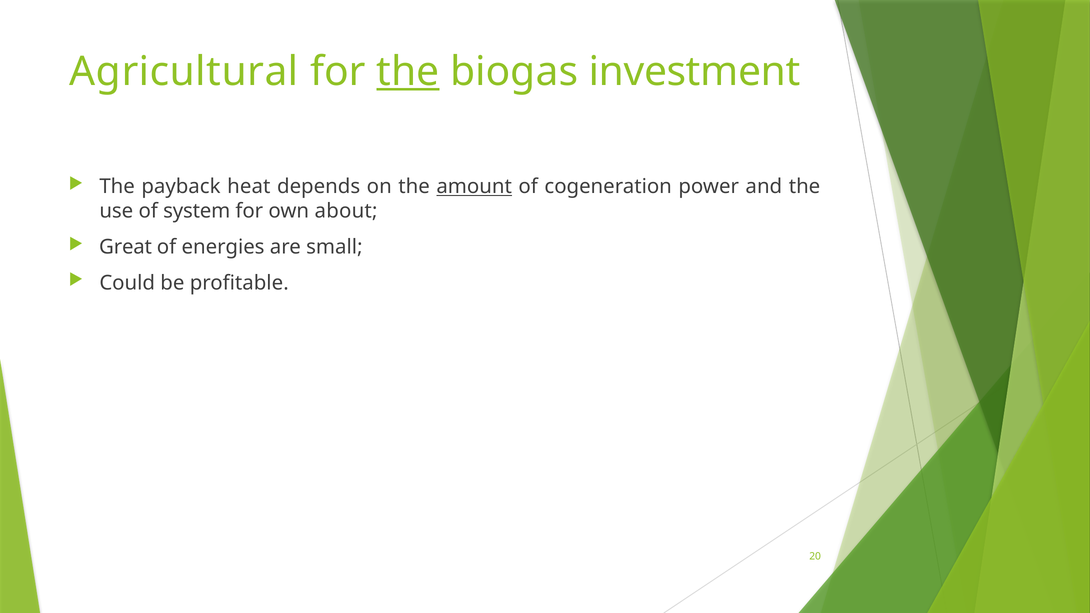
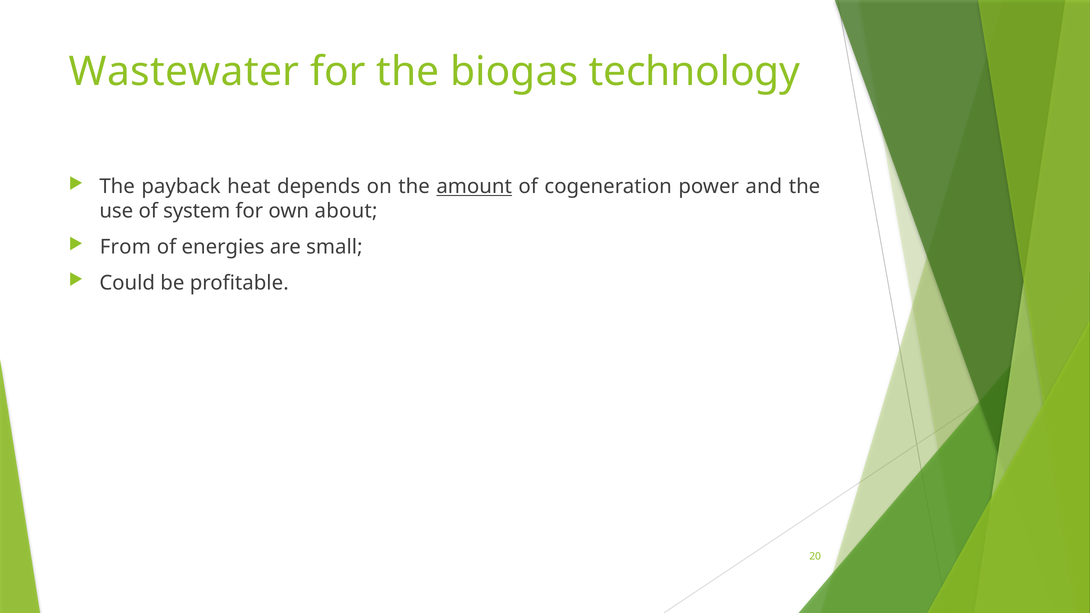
Agricultural: Agricultural -> Wastewater (184, 72)
the underline: present -> none (408, 72)
investment: investment -> technology (694, 72)
Great: Great -> From (125, 247)
